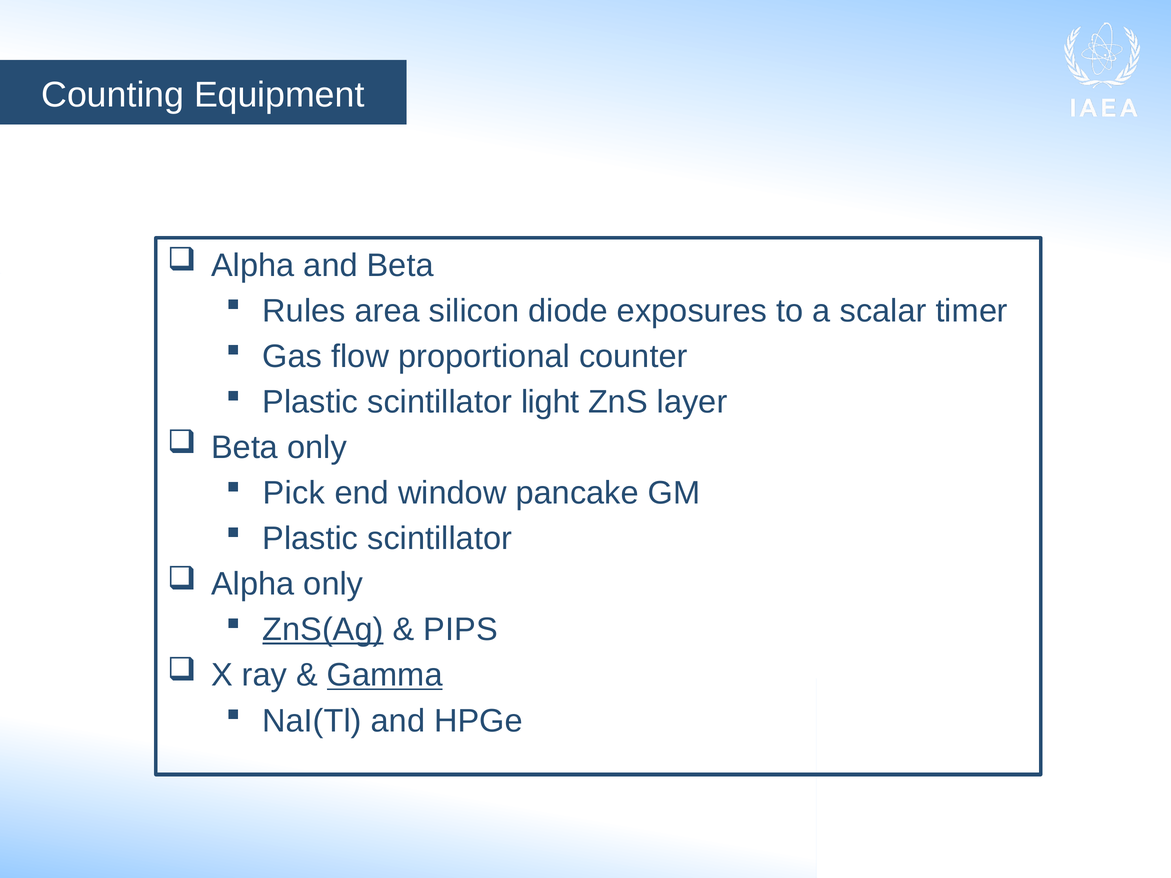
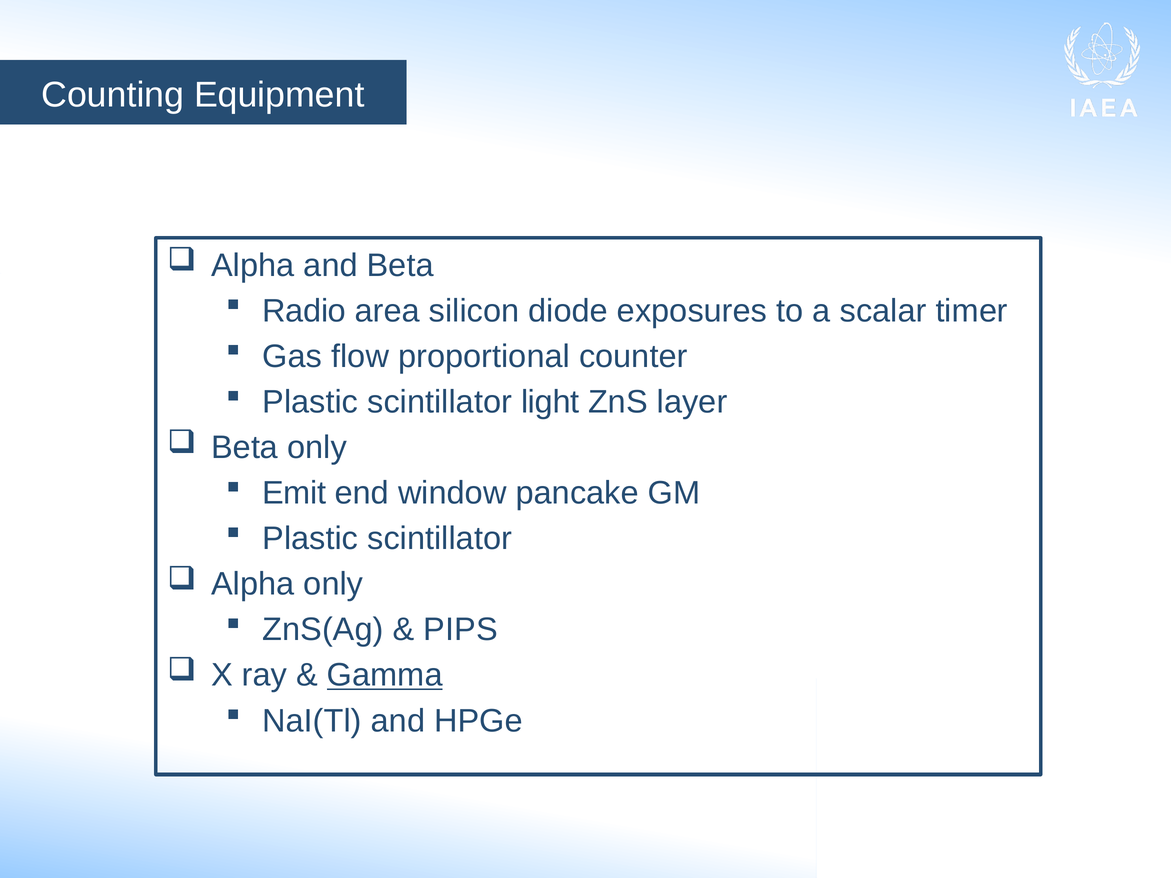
Rules: Rules -> Radio (304, 311)
Pick: Pick -> Emit (294, 493)
ZnS(Ag underline: present -> none (323, 630)
